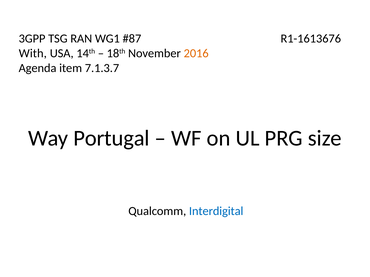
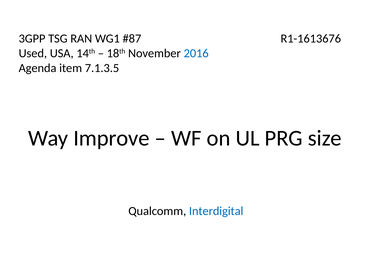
With: With -> Used (33, 53)
2016 colour: orange -> blue (196, 53)
7.1.3.7: 7.1.3.7 -> 7.1.3.5 (102, 68)
Portugal: Portugal -> Improve (111, 138)
